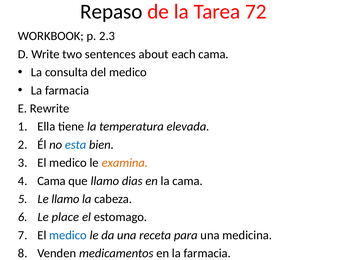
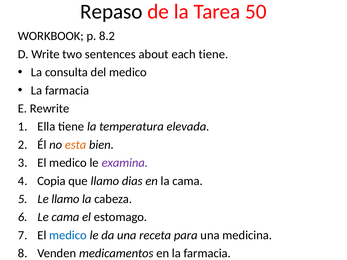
72: 72 -> 50 (256, 12)
2.3: 2.3 -> 8.2 (107, 36)
each cama: cama -> tiene (213, 54)
esta colour: blue -> orange (76, 145)
examina colour: orange -> purple (125, 163)
Cama: Cama -> Copia (52, 181)
Le place: place -> cama (65, 217)
